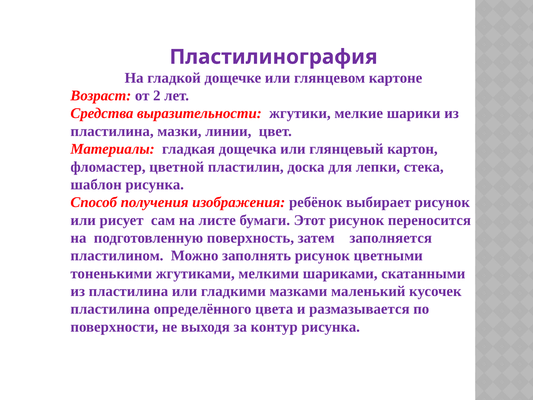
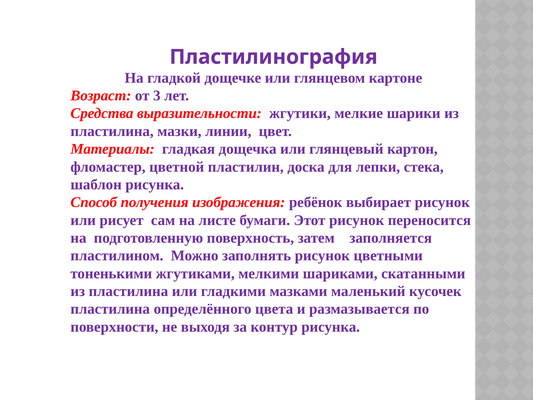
2: 2 -> 3 (157, 96)
